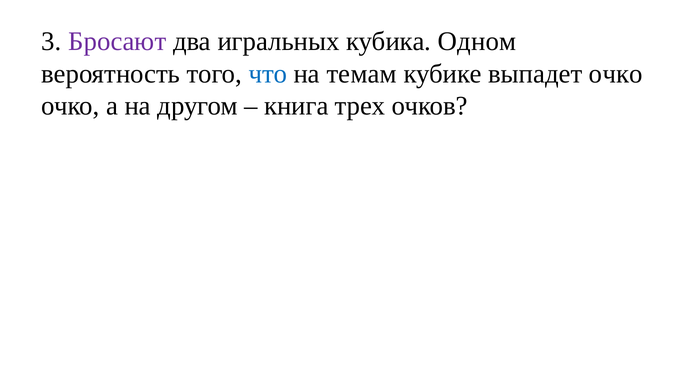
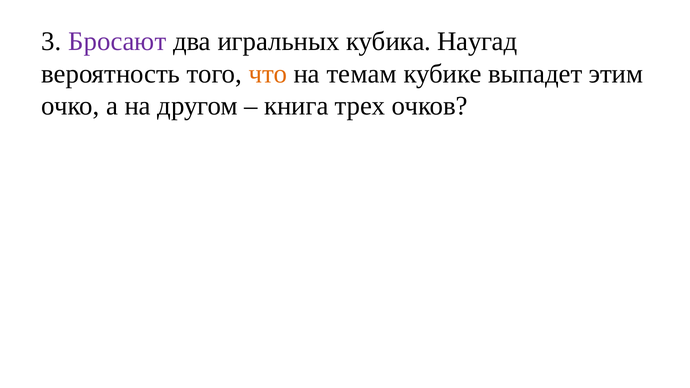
Одном: Одном -> Наугад (477, 42)
что colour: blue -> orange (268, 74)
выпадет очко: очко -> этим (616, 74)
